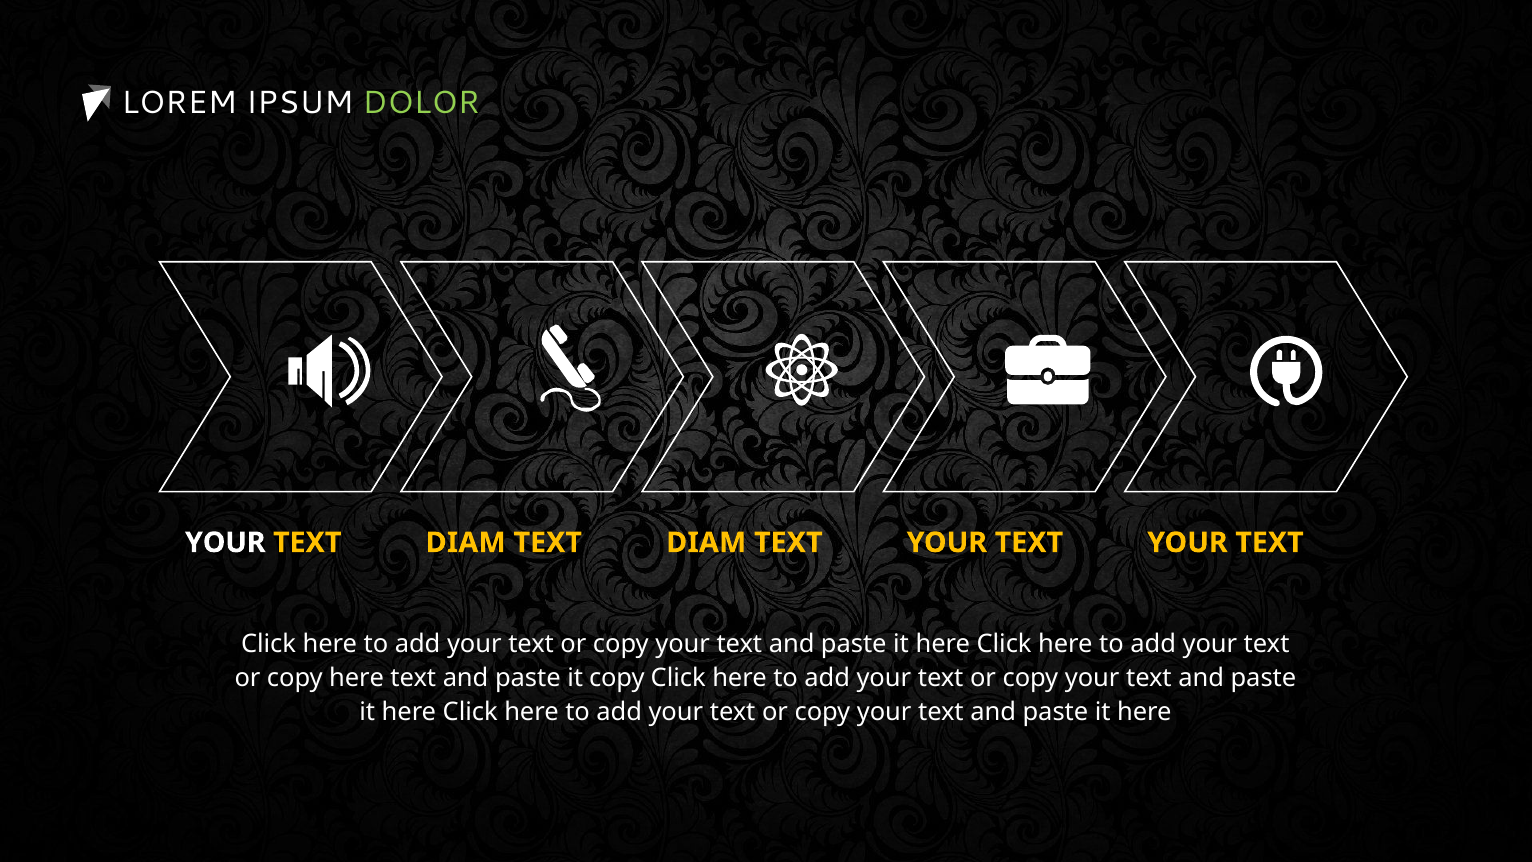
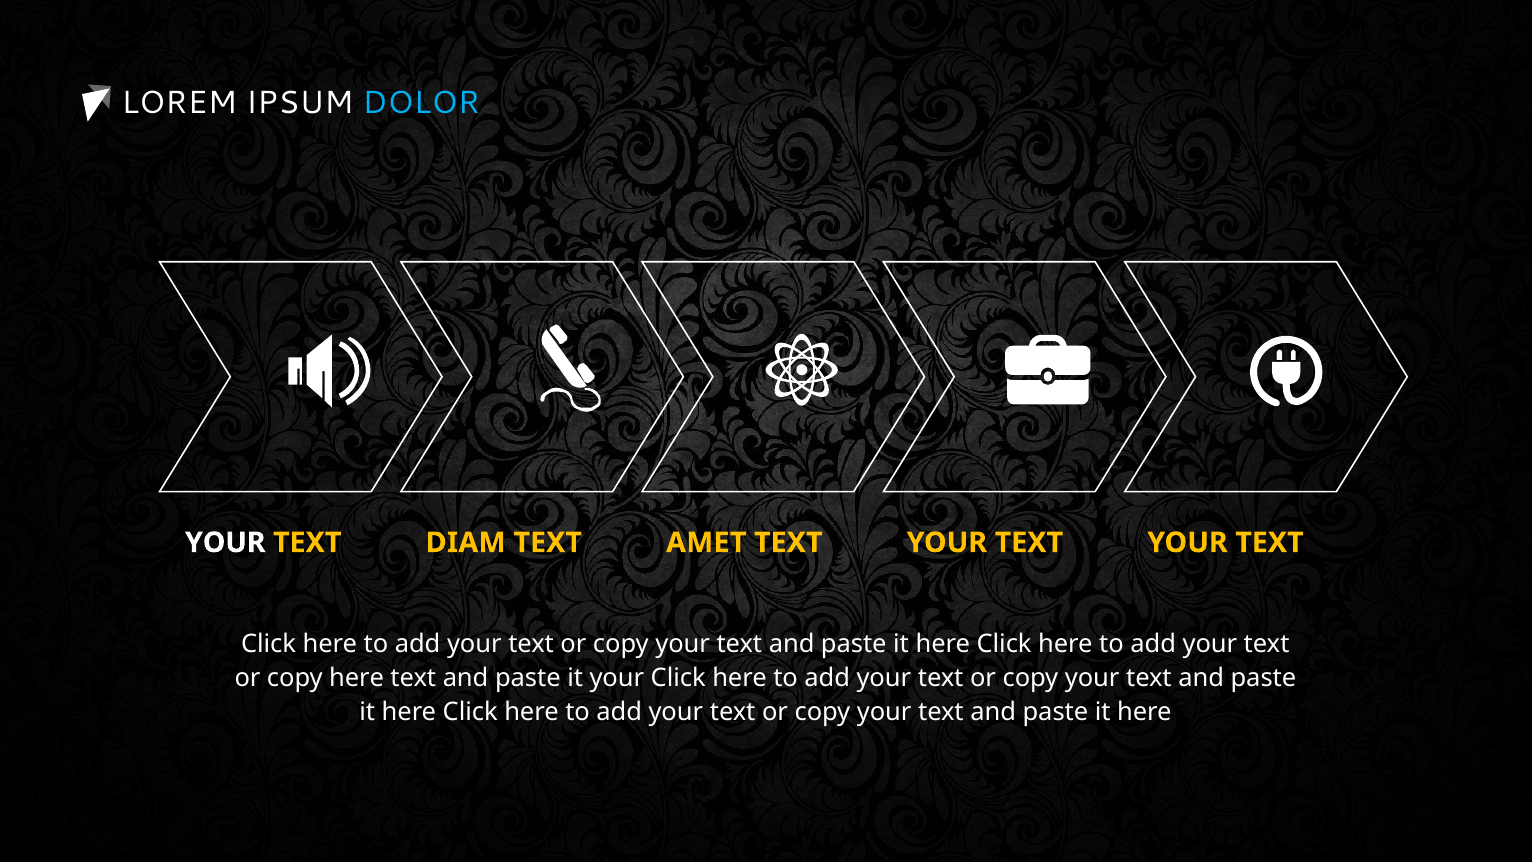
DOLOR colour: light green -> light blue (421, 103)
DIAM: DIAM -> AMET (706, 542)
it copy: copy -> your (617, 678)
